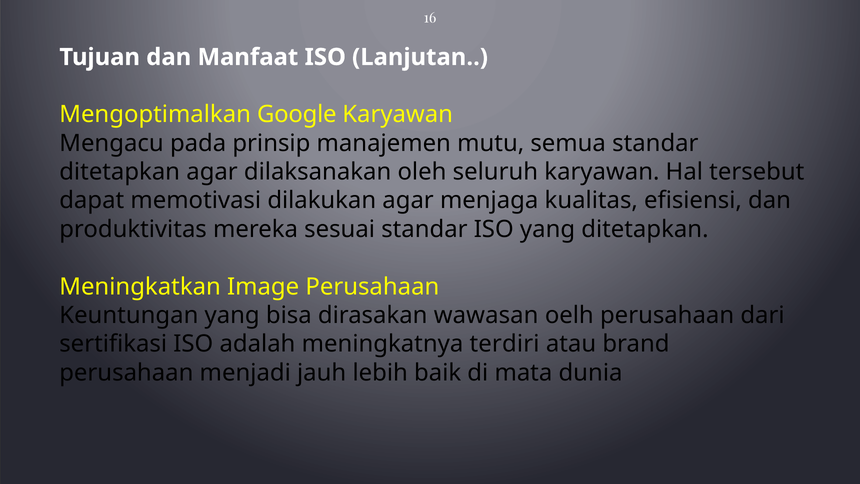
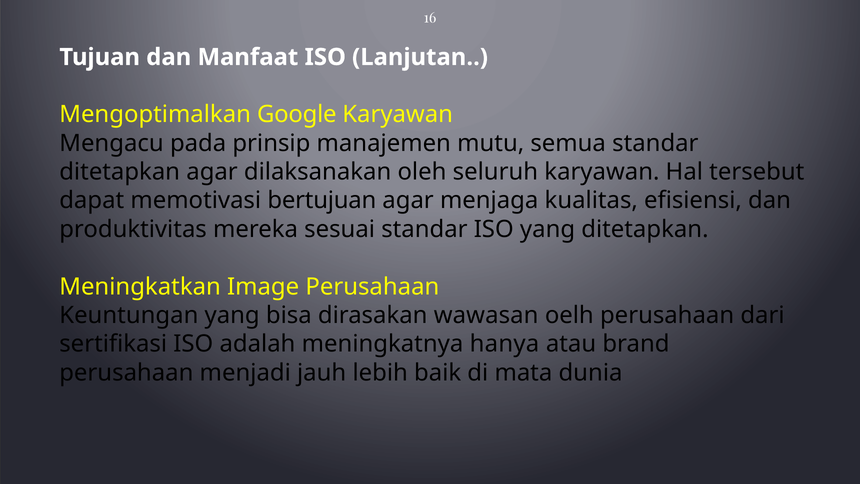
dilakukan: dilakukan -> bertujuan (322, 201)
terdiri: terdiri -> hanya (504, 344)
